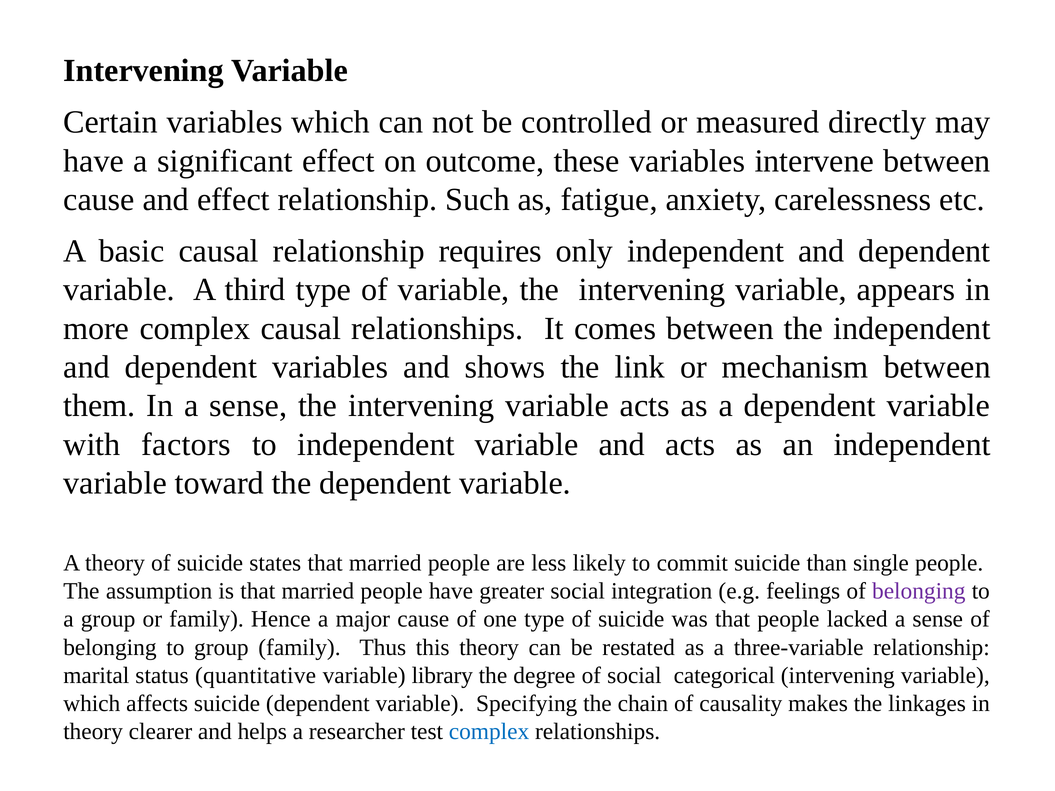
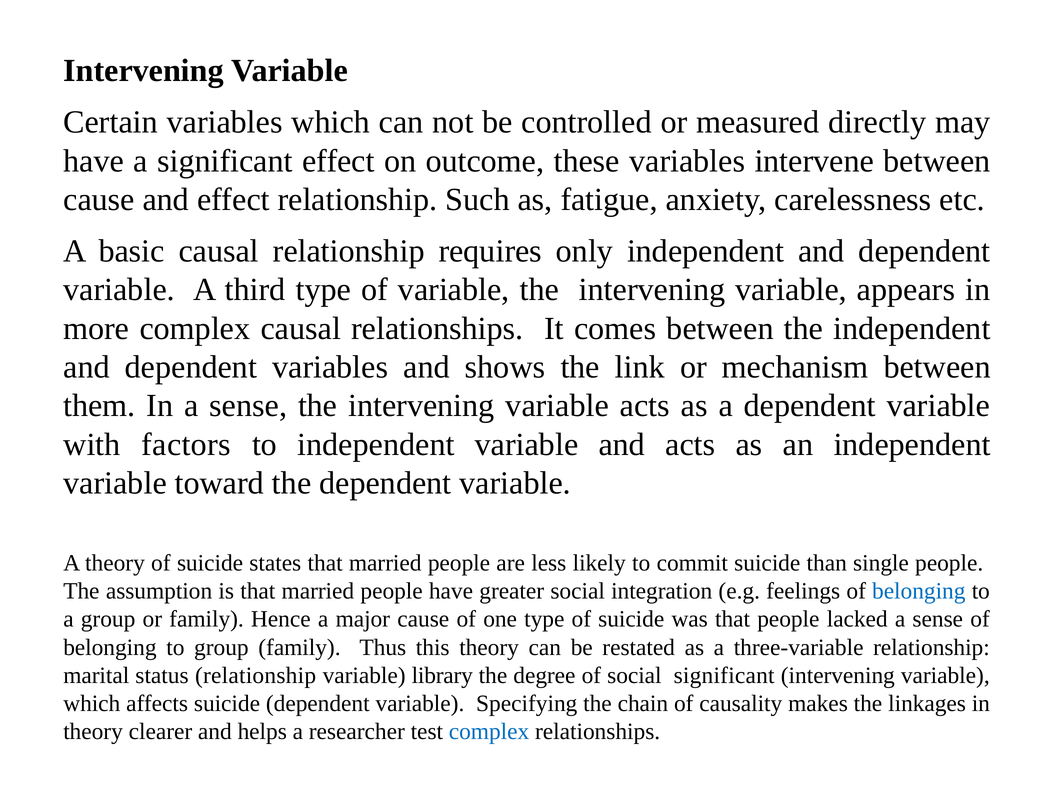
belonging colour: purple -> blue (919, 591)
status quantitative: quantitative -> relationship (256, 676)
social categorical: categorical -> significant (724, 676)
